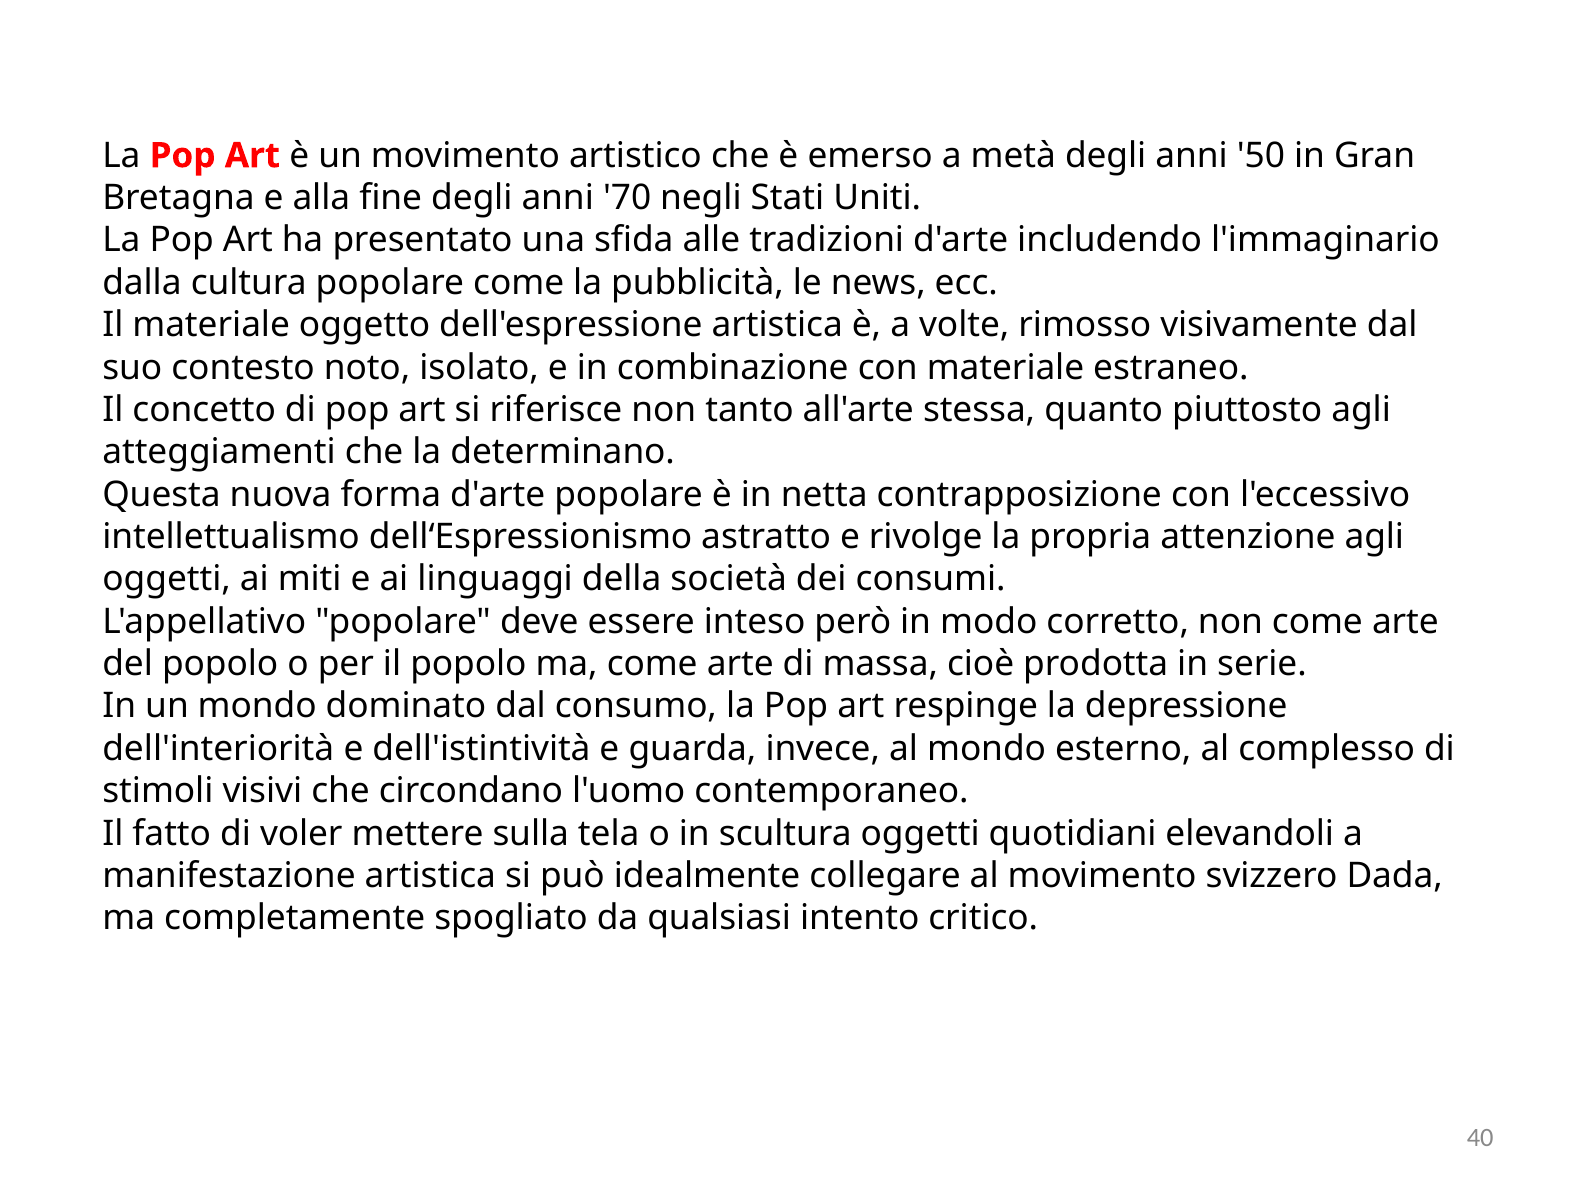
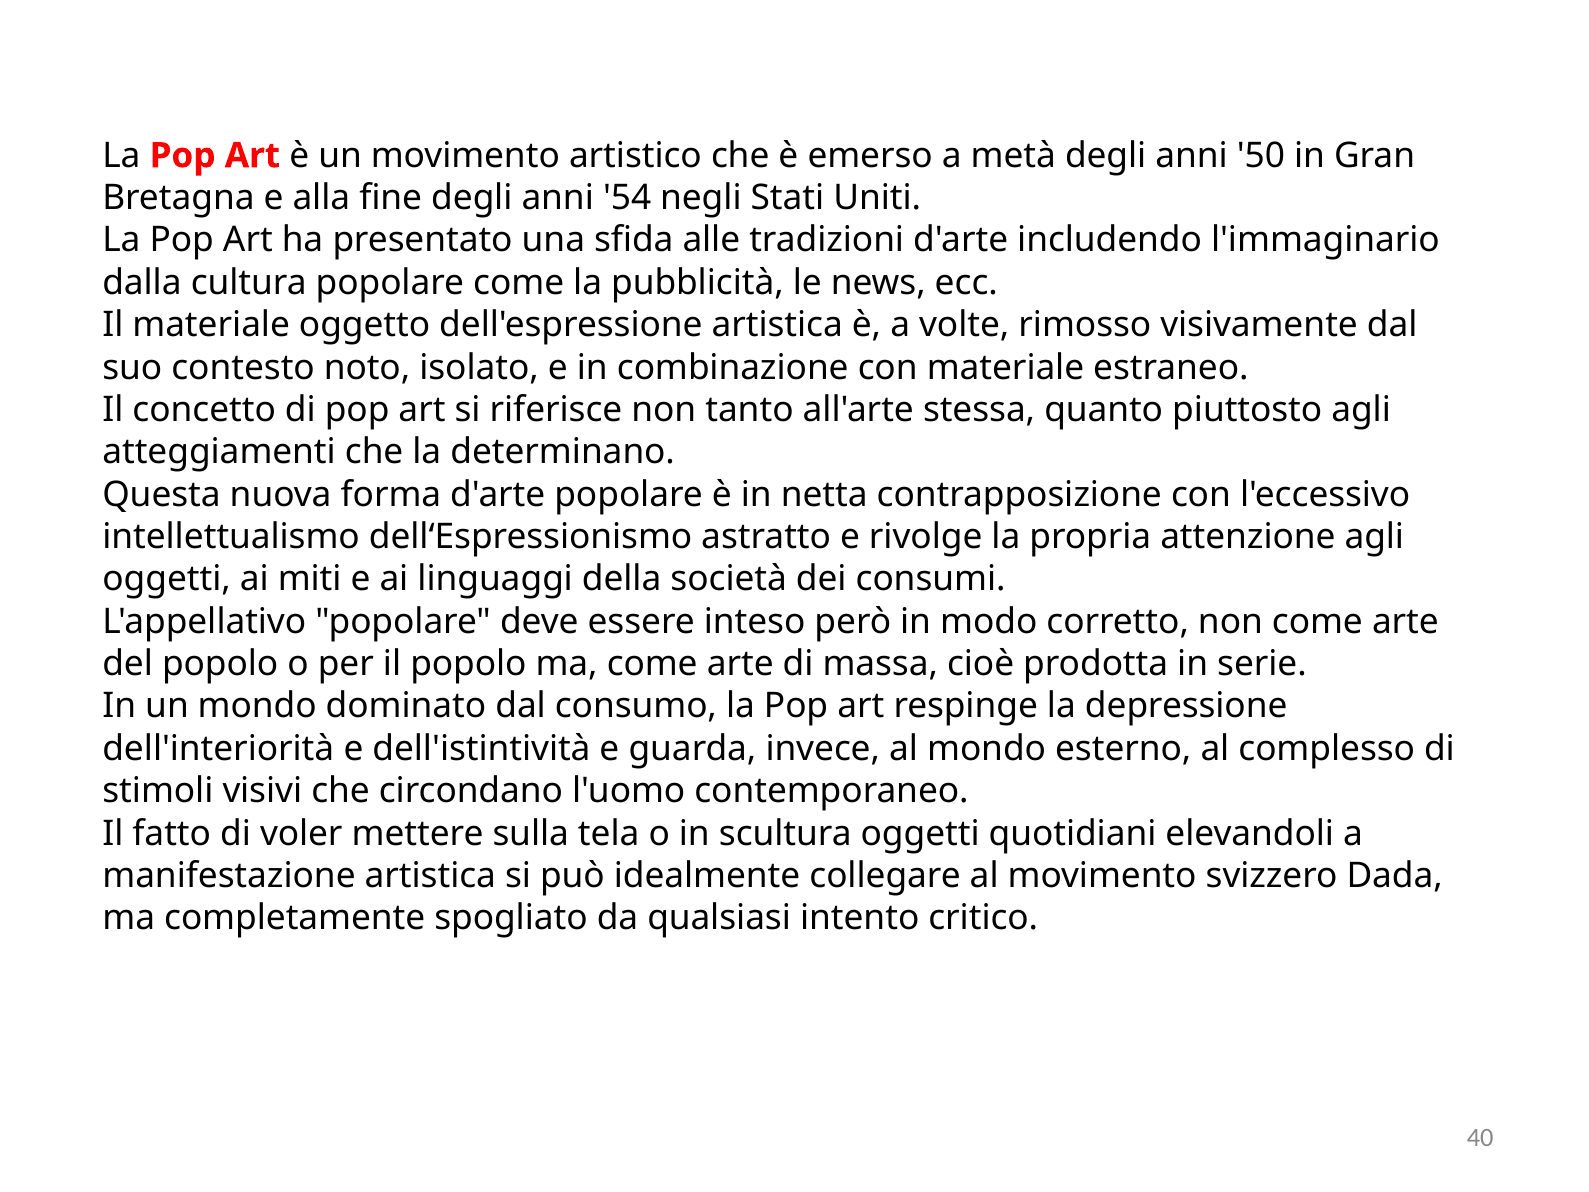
70: 70 -> 54 (627, 198)
